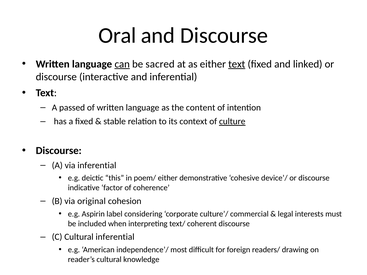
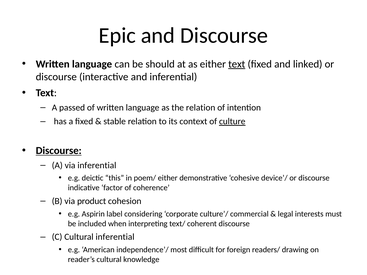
Oral: Oral -> Epic (117, 36)
can underline: present -> none (122, 64)
sacred: sacred -> should (160, 64)
the content: content -> relation (201, 108)
Discourse underline: none -> present (59, 151)
original: original -> product (92, 201)
